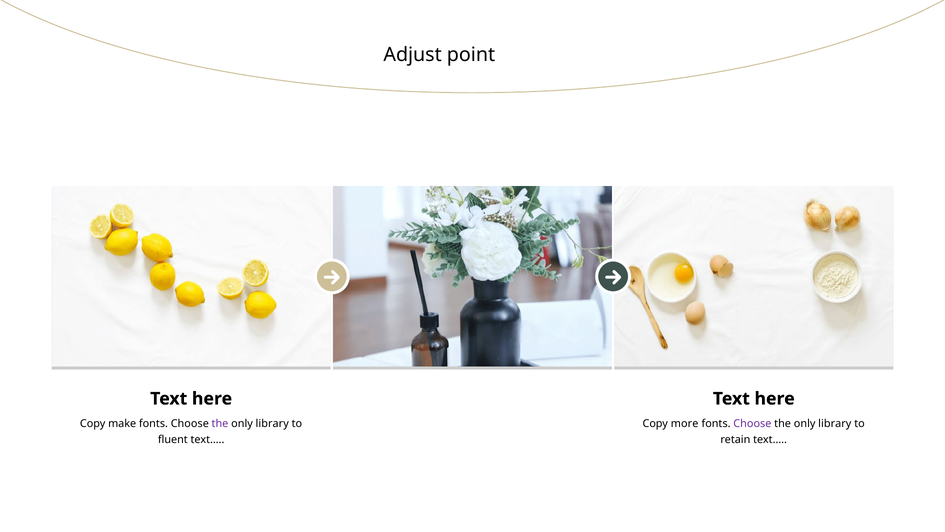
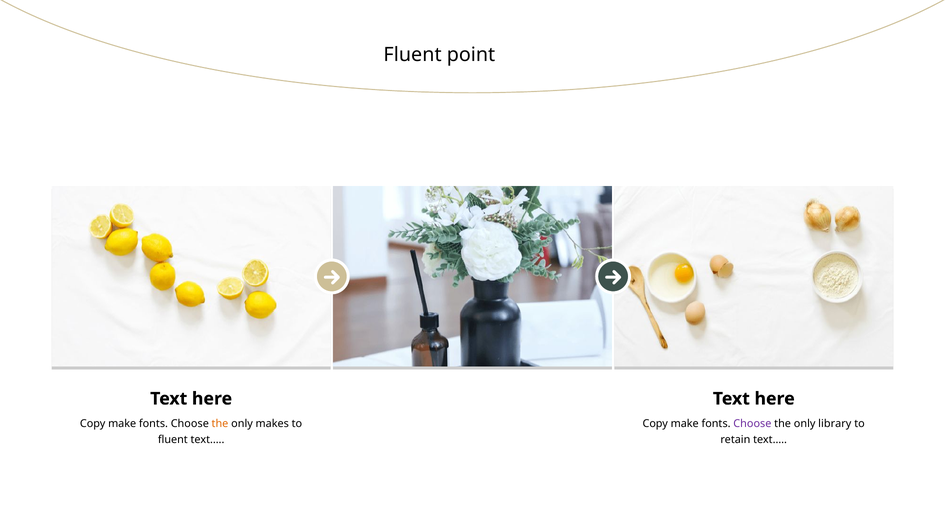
Adjust: Adjust -> Fluent (413, 55)
the colour: purple -> orange (220, 424)
library: library -> makes (272, 424)
more: more -> make (685, 424)
